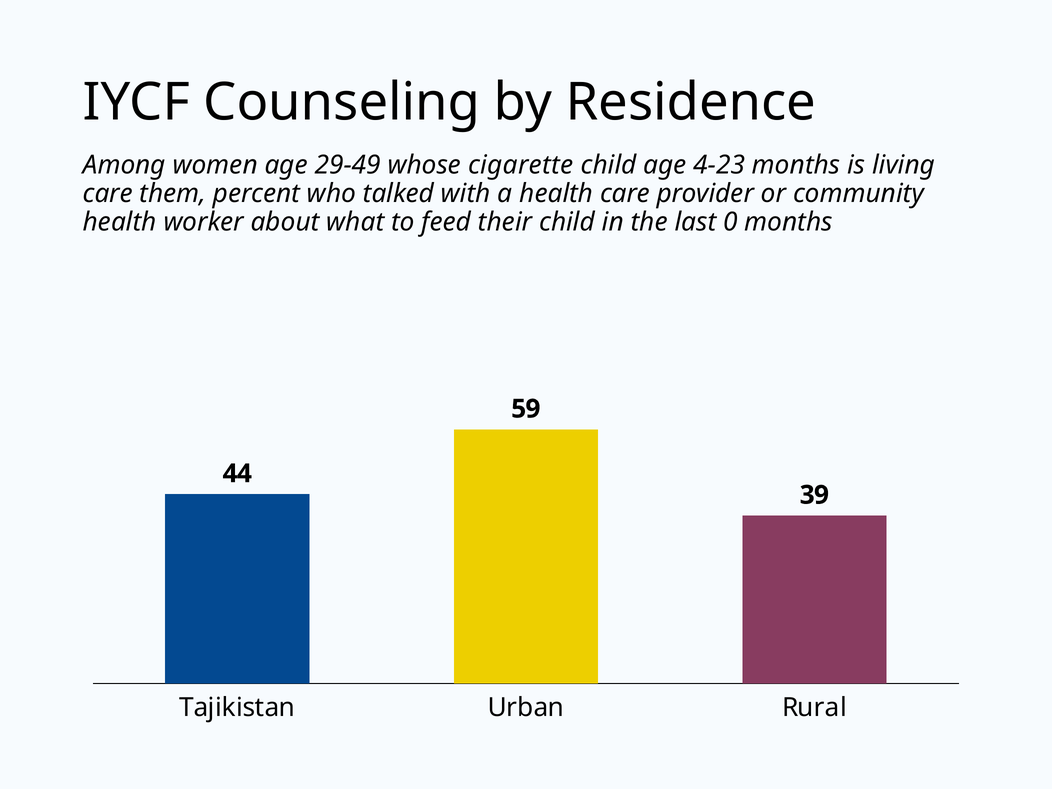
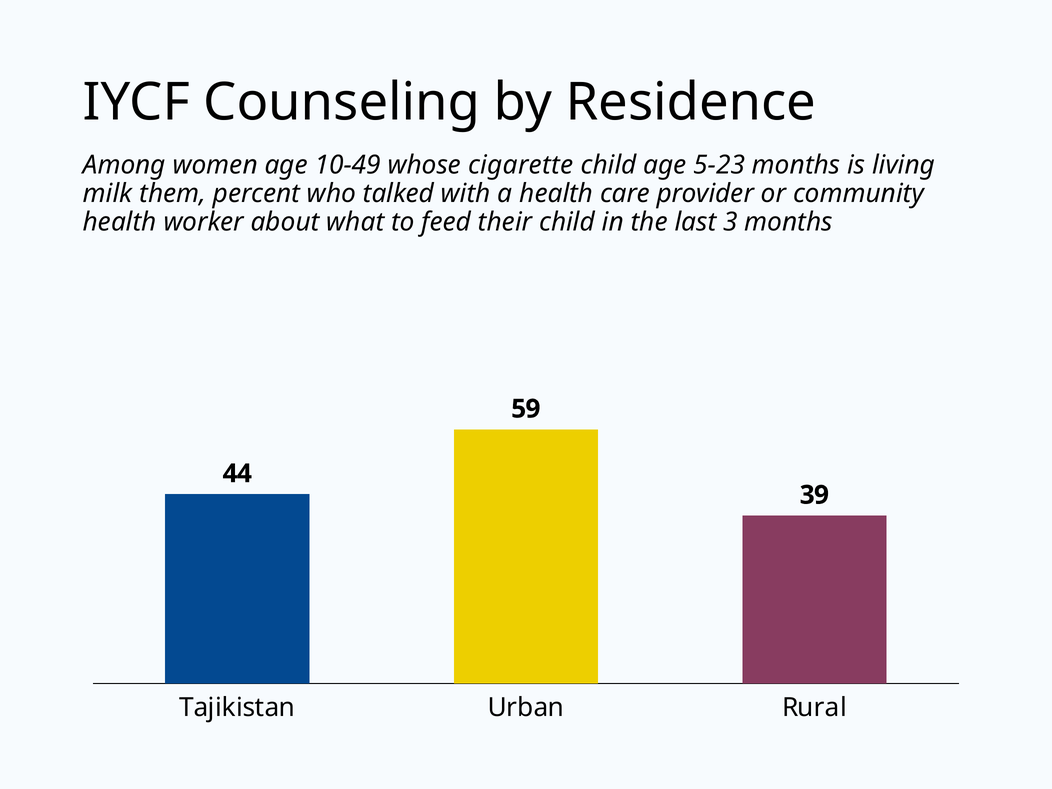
29-49: 29-49 -> 10-49 (348, 165)
4-23: 4-23 -> 5-23 (719, 165)
care: care -> milk (108, 194)
0: 0 -> 3 (730, 222)
